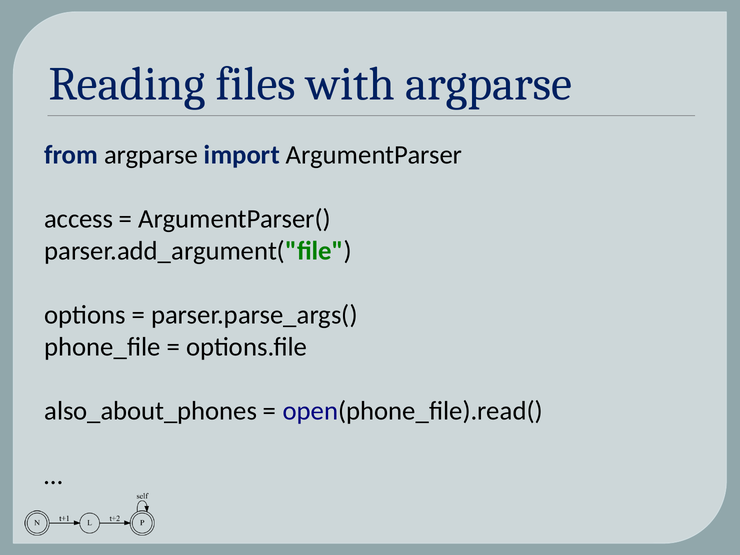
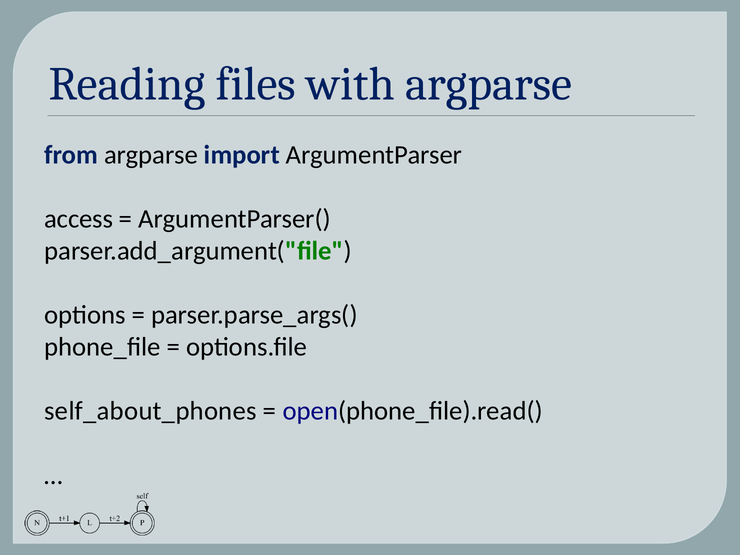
also_about_phones: also_about_phones -> self_about_phones (150, 411)
